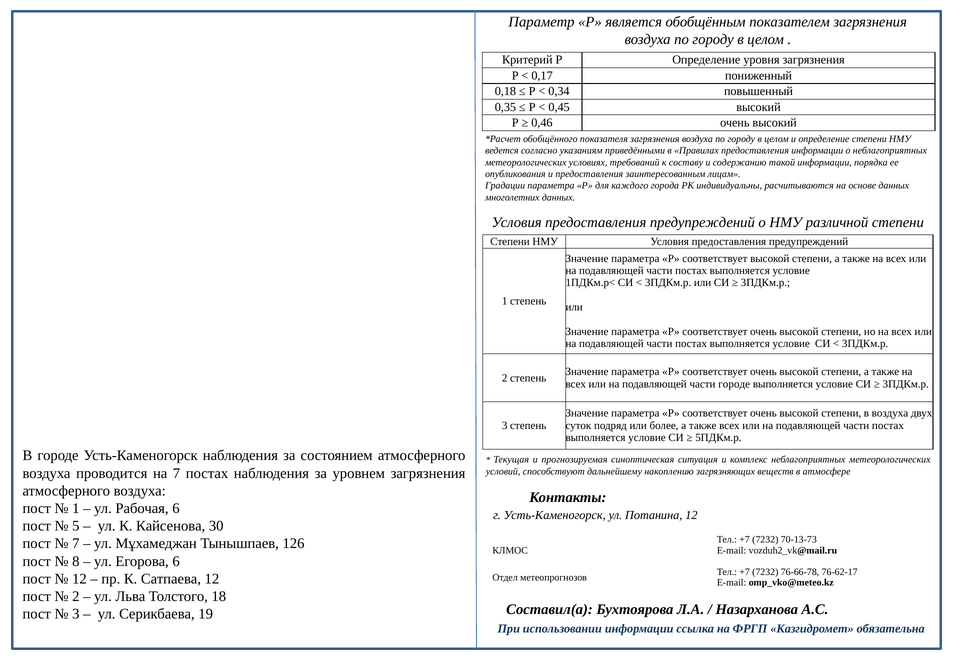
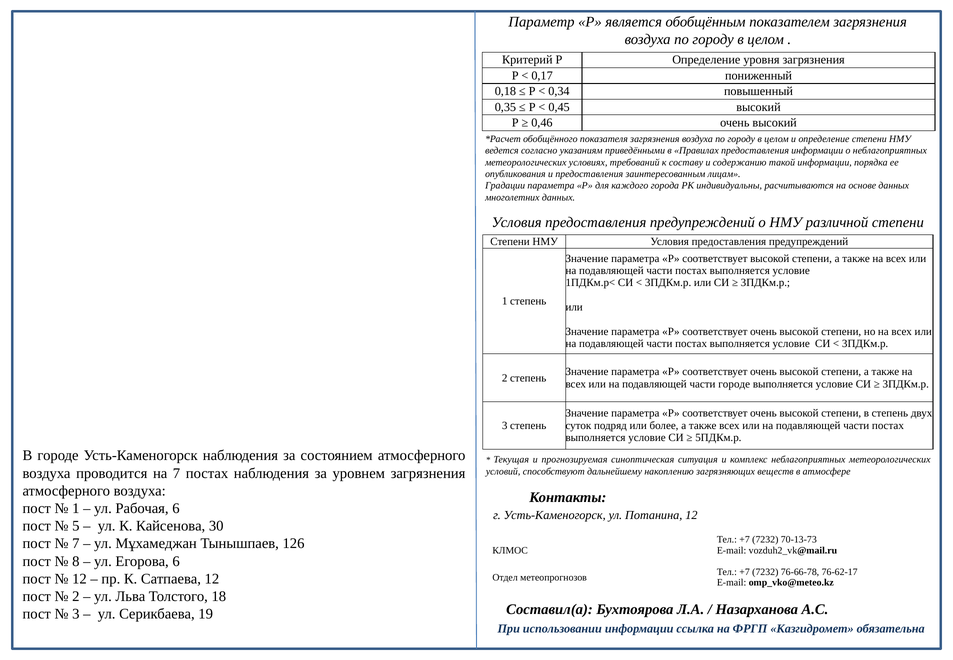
в воздуха: воздуха -> степень (890, 413)
